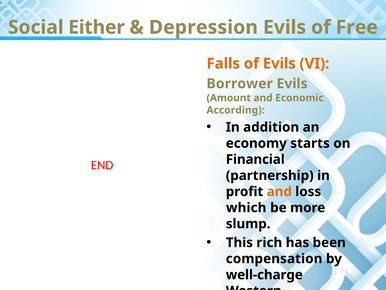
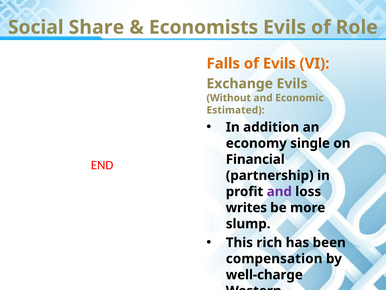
Either: Either -> Share (96, 27)
Depression: Depression -> Economists (204, 27)
Free: Free -> Role (357, 27)
Borrower: Borrower -> Exchange (240, 84)
Amount: Amount -> Without (229, 98)
According: According -> Estimated (236, 110)
starts: starts -> single (310, 143)
and colour: orange -> purple (279, 191)
which: which -> writes (246, 207)
